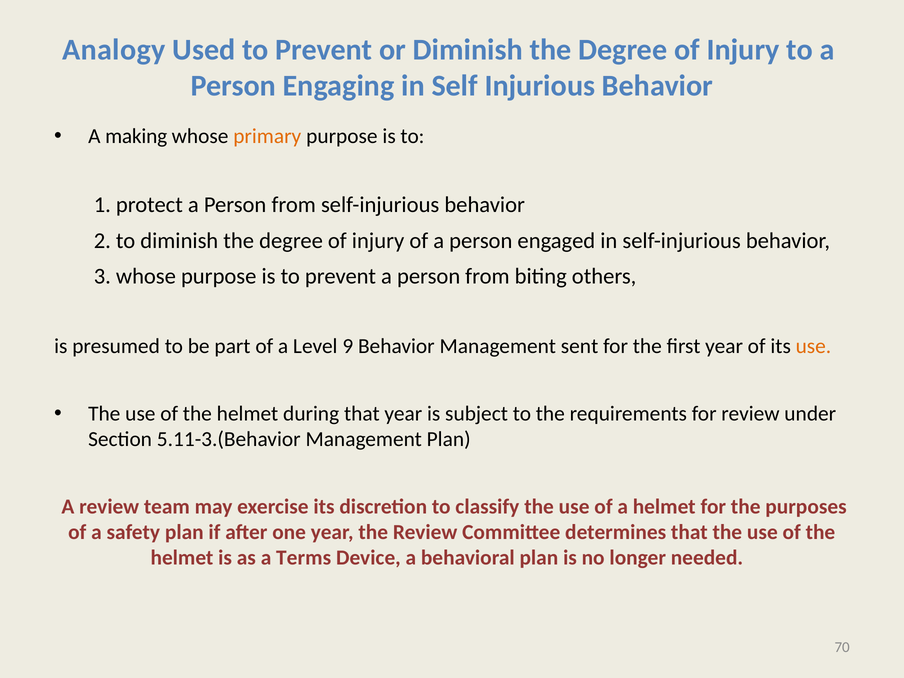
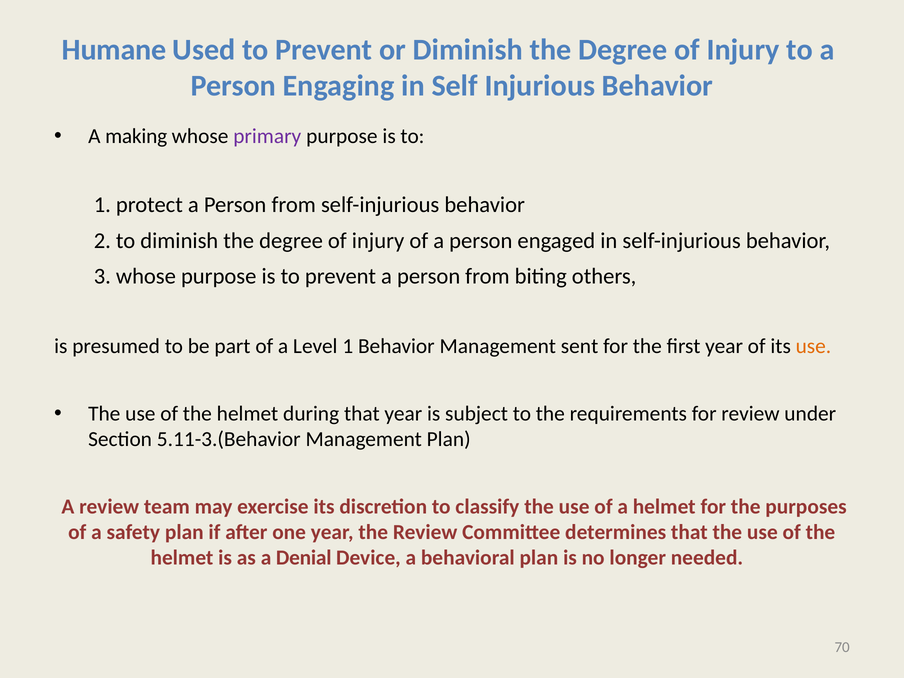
Analogy: Analogy -> Humane (114, 50)
primary colour: orange -> purple (267, 136)
Level 9: 9 -> 1 (348, 346)
Terms: Terms -> Denial (304, 558)
